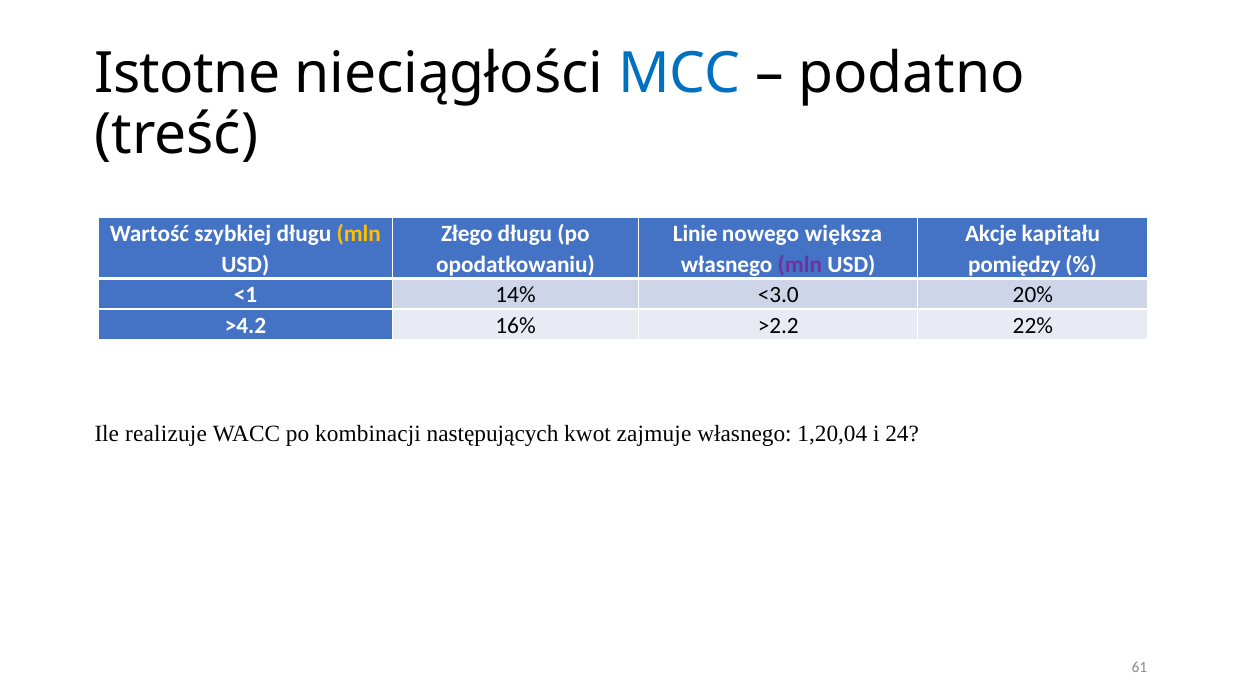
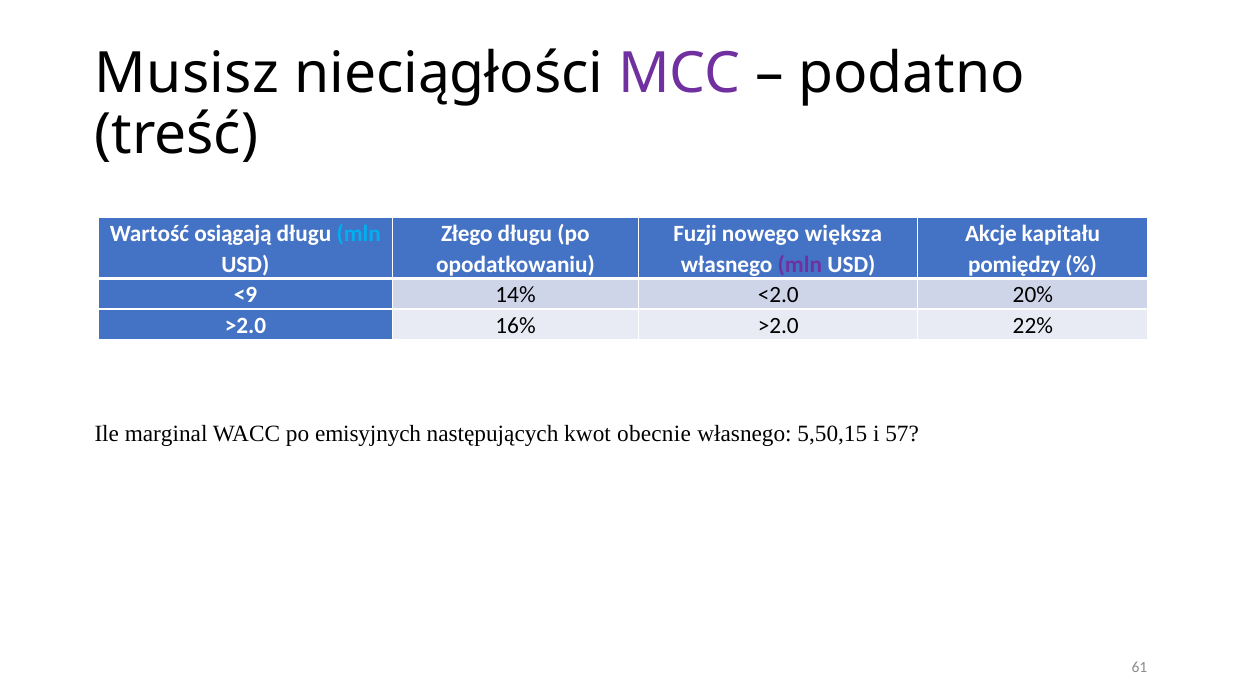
Istotne: Istotne -> Musisz (187, 74)
MCC colour: blue -> purple (679, 74)
szybkiej: szybkiej -> osiągają (233, 234)
mln colour: yellow -> light blue (359, 234)
Linie: Linie -> Fuzji (695, 234)
<1: <1 -> <9 (245, 295)
<3.0: <3.0 -> <2.0 (778, 295)
>4.2: >4.2 -> >2.0 (245, 325)
16% >2.2: >2.2 -> >2.0 (778, 325)
realizuje: realizuje -> marginal (166, 434)
kombinacji: kombinacji -> emisyjnych (368, 434)
zajmuje: zajmuje -> obecnie (654, 434)
1,20,04: 1,20,04 -> 5,50,15 (832, 434)
24: 24 -> 57 (902, 434)
